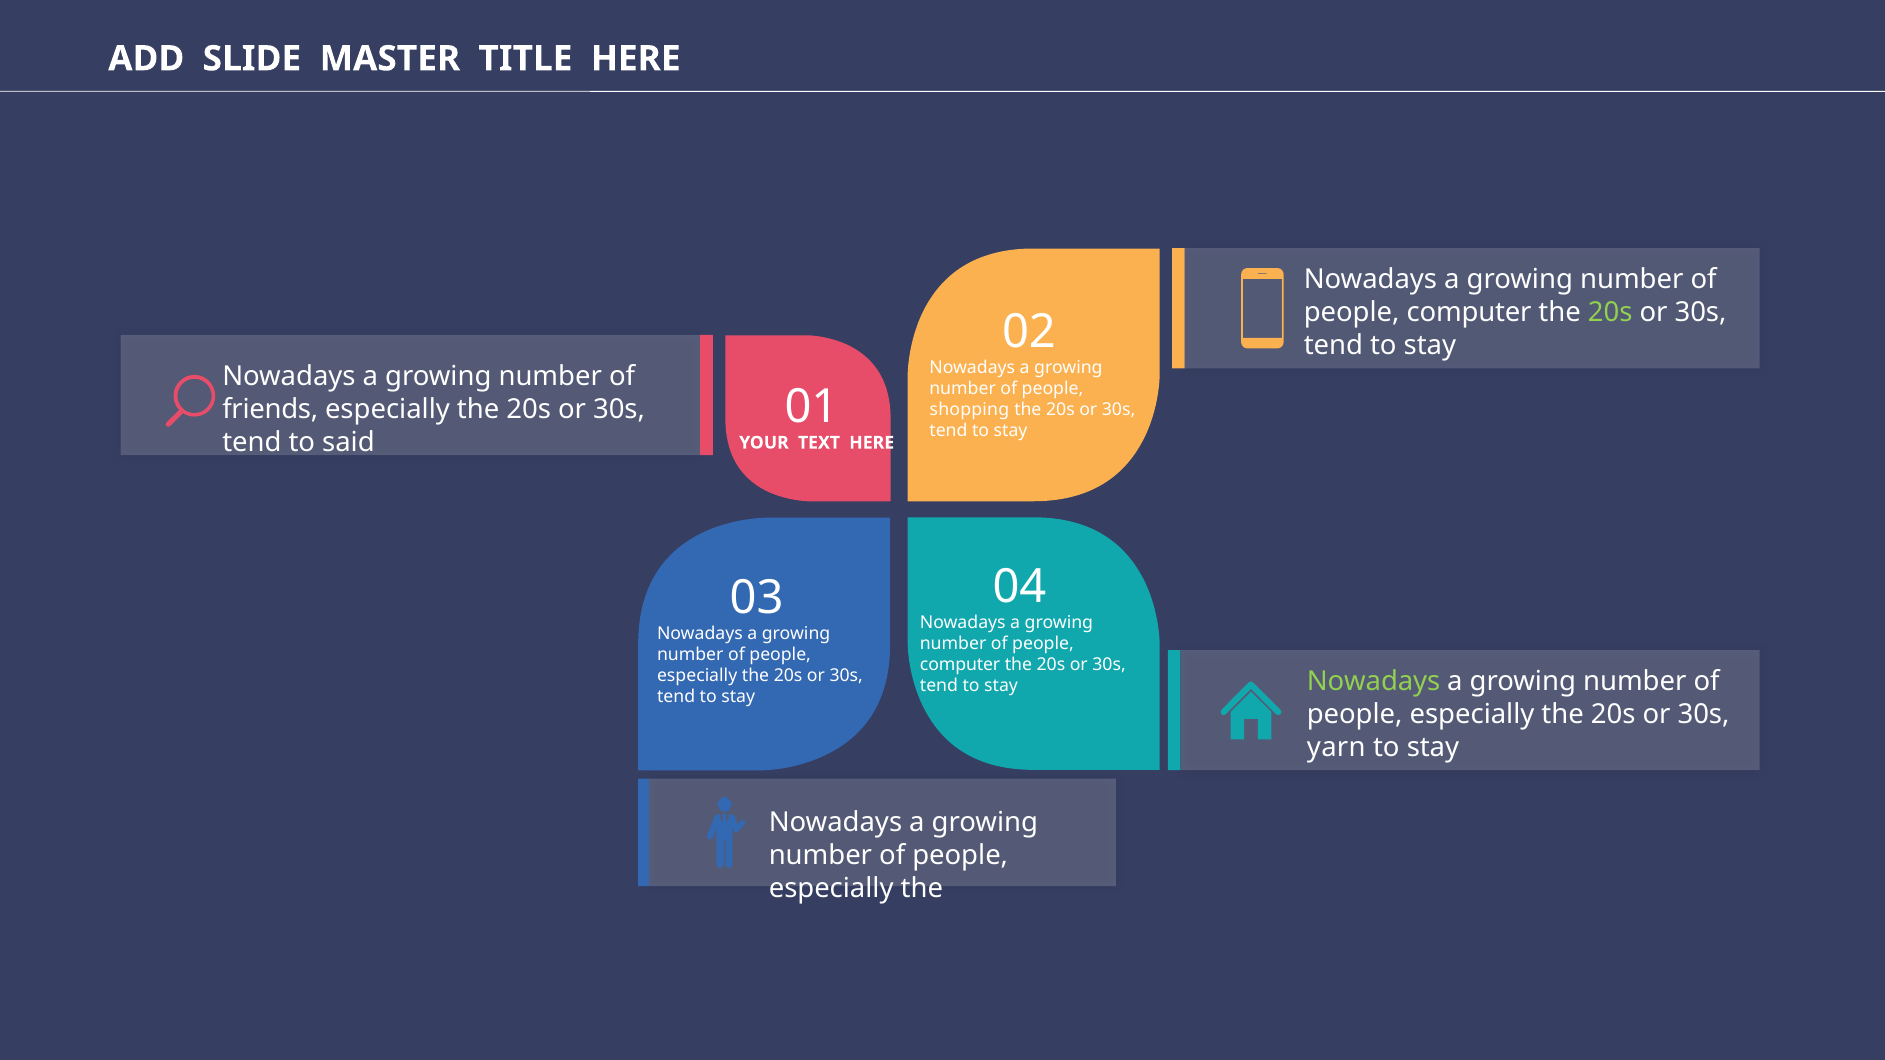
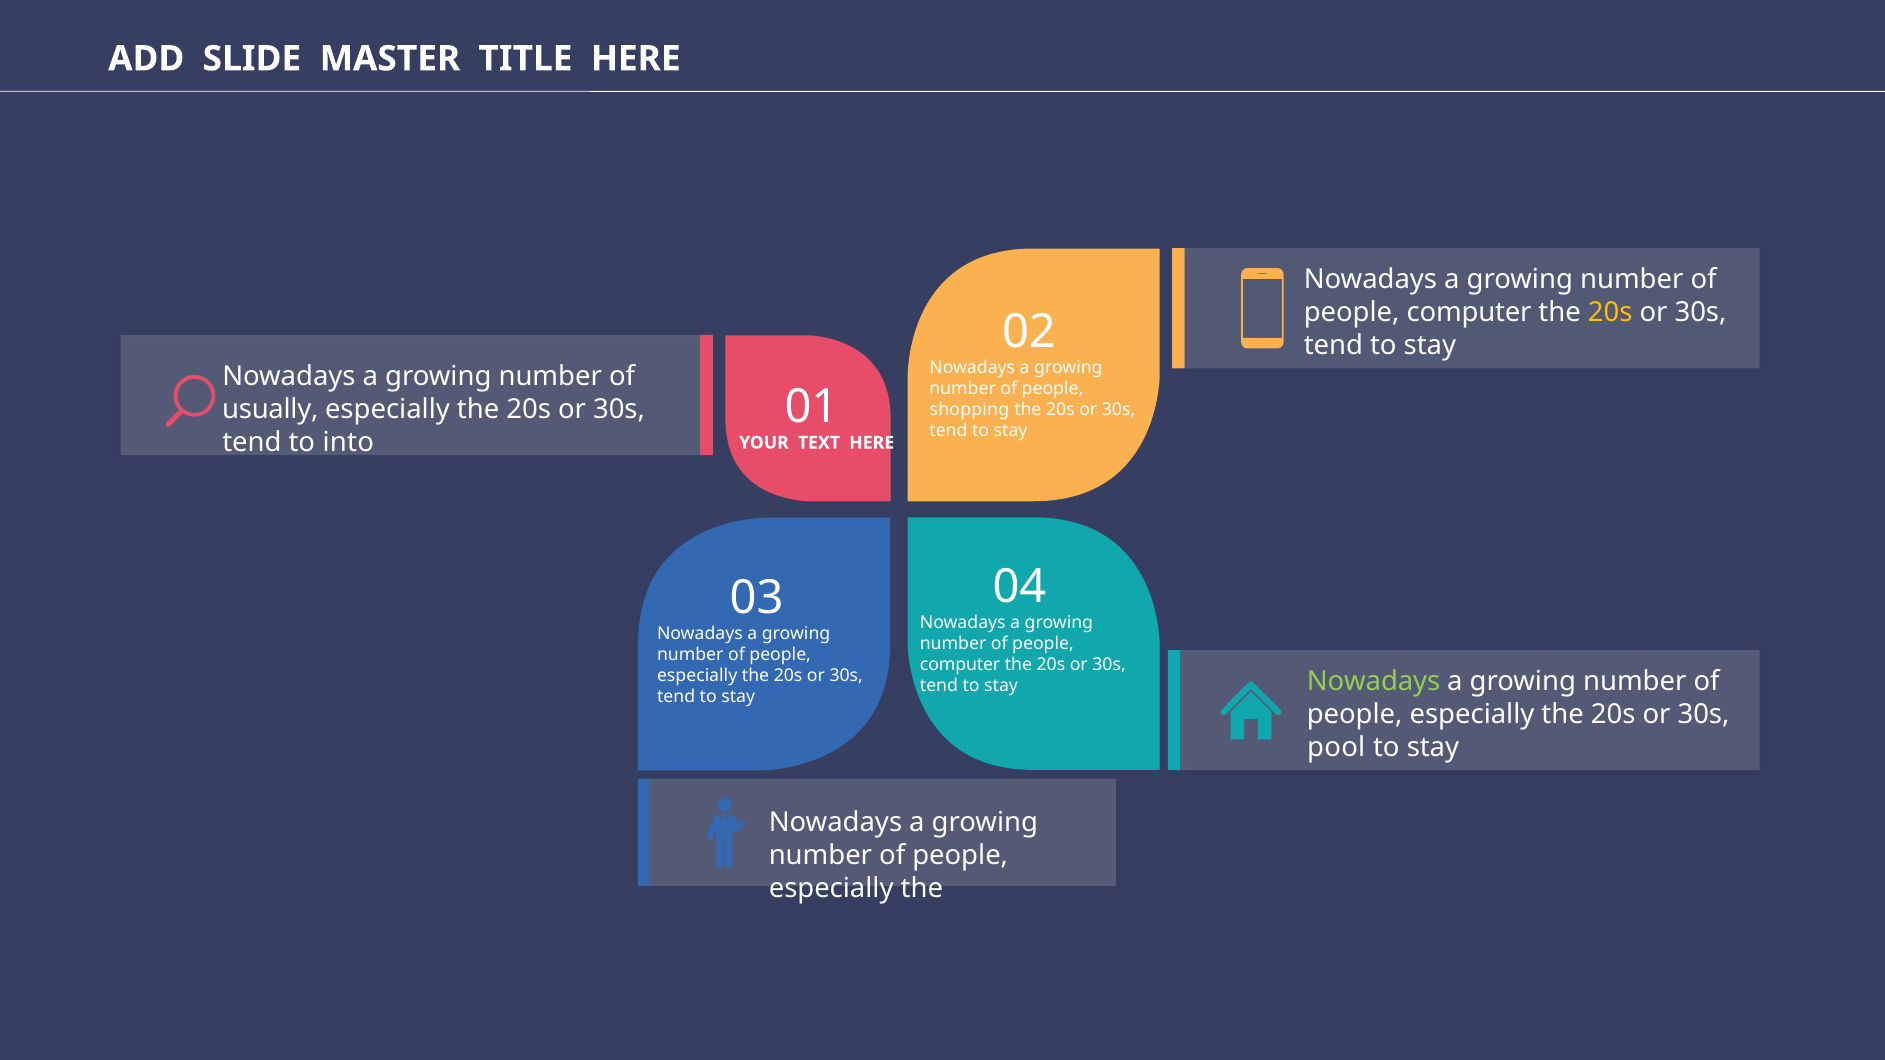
20s colour: light green -> yellow (1610, 313)
friends: friends -> usually (270, 409)
said: said -> into (348, 442)
yarn: yarn -> pool (1336, 748)
